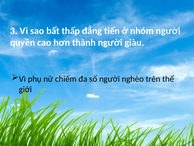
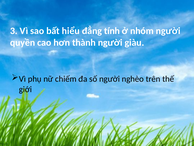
thấp: thấp -> hiểu (71, 31)
tiến: tiến -> tính (112, 31)
